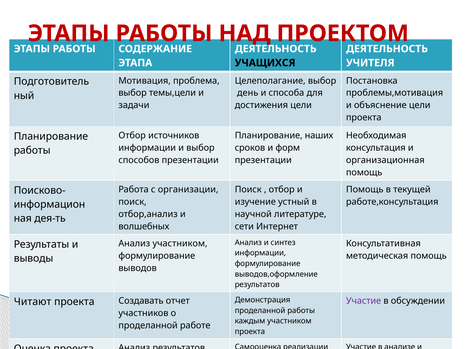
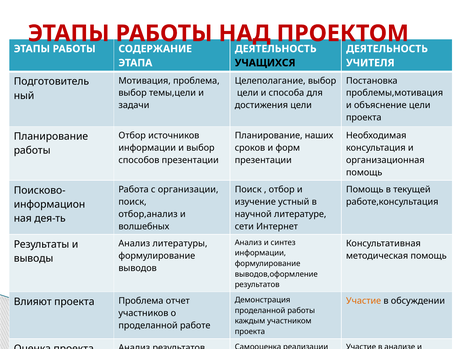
день: день -> цели (248, 93)
Анализ участником: участником -> литературы (180, 243)
Участие colour: purple -> orange (364, 301)
Читают: Читают -> Влияют (33, 302)
проекта Создавать: Создавать -> Проблема (141, 301)
